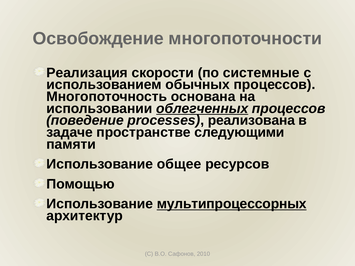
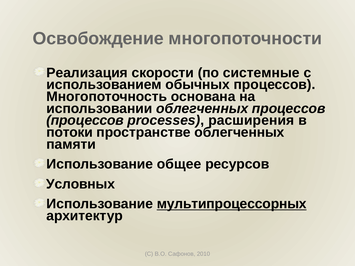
облегченных underline: present -> none (202, 109)
поведение: поведение -> процессов (85, 121)
реализована: реализована -> расширения (251, 121)
задаче: задаче -> потоки (70, 132)
пространстве следующими: следующими -> облегченных (239, 132)
Помощью: Помощью -> Условных (81, 184)
